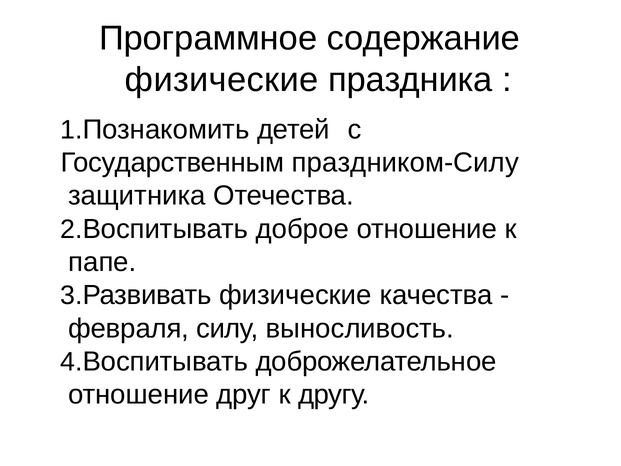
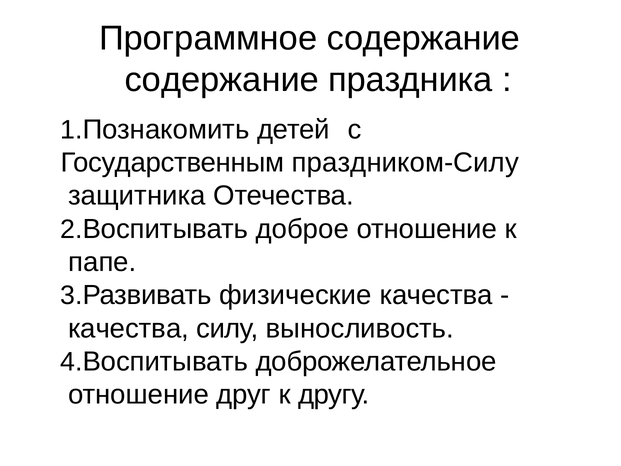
физические: физические -> содержание (222, 80)
февраля: февраля -> качества (129, 328)
